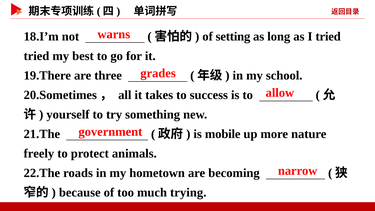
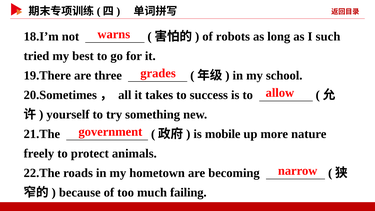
setting: setting -> robots (233, 36)
I tried: tried -> such (328, 36)
trying: trying -> failing (188, 192)
